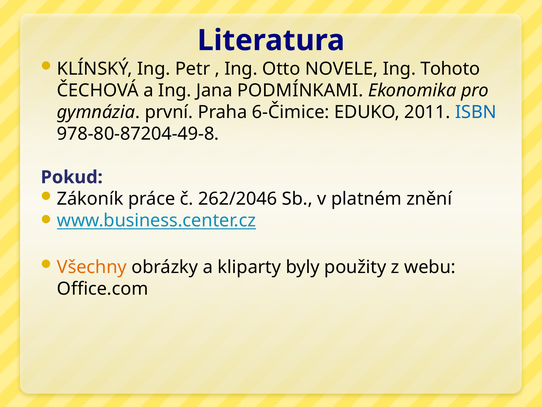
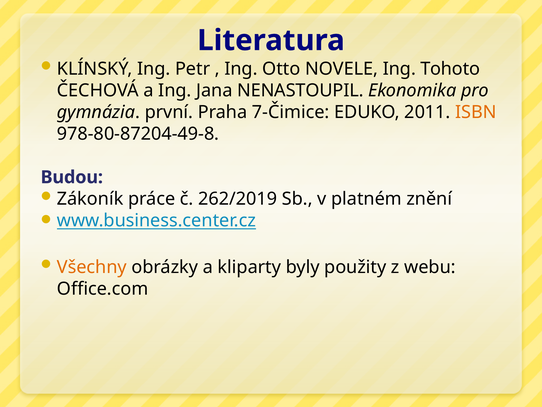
PODMÍNKAMI: PODMÍNKAMI -> NENASTOUPIL (300, 90)
6-Čimice: 6-Čimice -> 7-Čimice (291, 112)
ISBN colour: blue -> orange (476, 112)
Pokud: Pokud -> Budou (72, 177)
262/2046: 262/2046 -> 262/2019 (238, 199)
